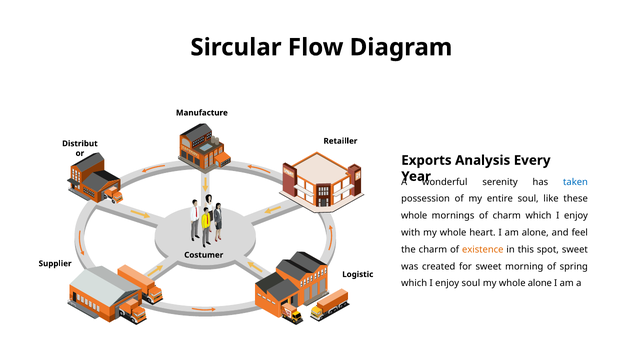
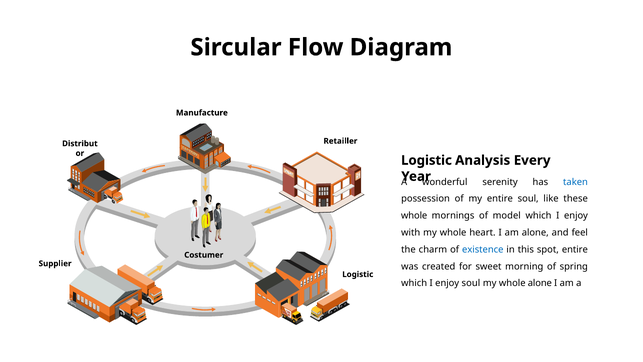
Exports: Exports -> Logistic (426, 160)
of charm: charm -> model (507, 216)
existence colour: orange -> blue (483, 249)
spot sweet: sweet -> entire (575, 249)
